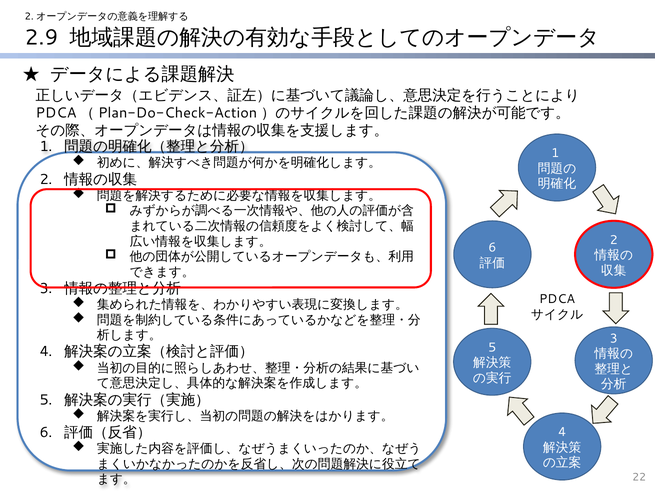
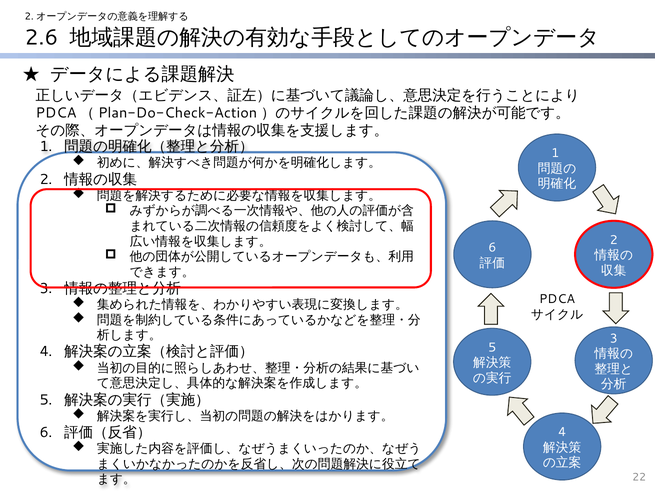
2.9: 2.9 -> 2.6 (41, 38)
